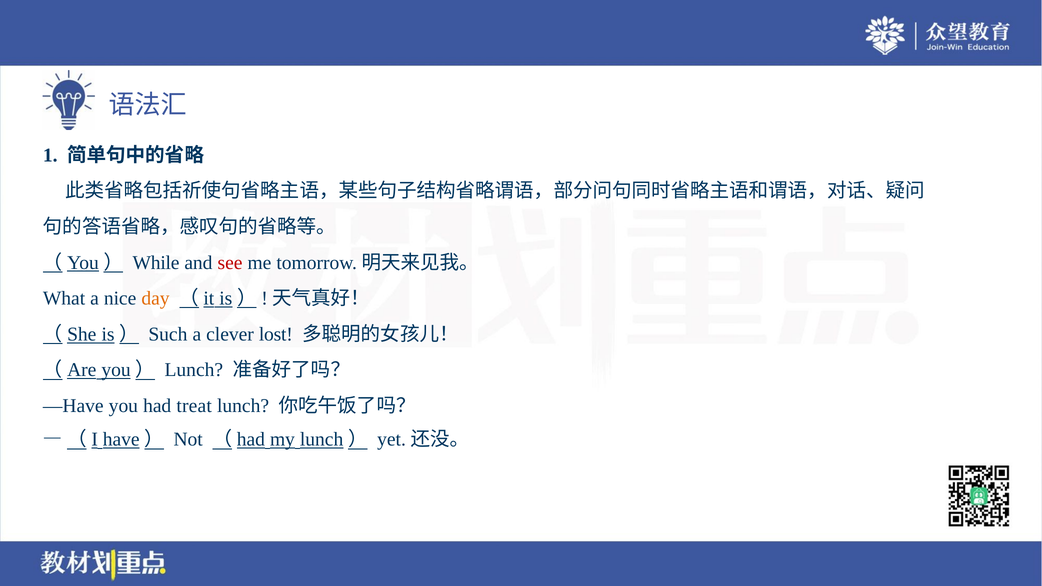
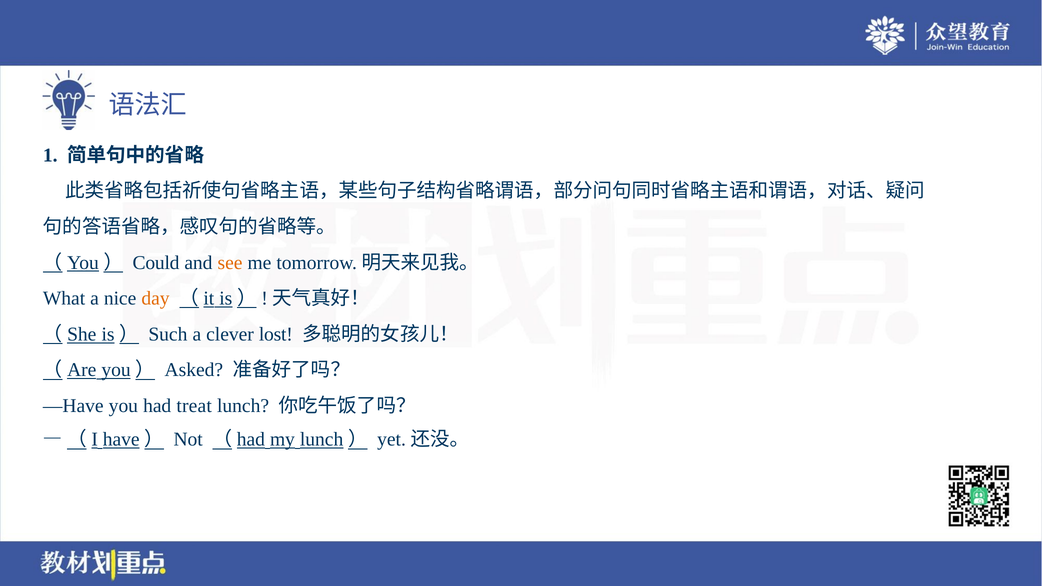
While: While -> Could (156, 263)
see colour: red -> orange (230, 263)
you） Lunch: Lunch -> Asked (194, 370)
